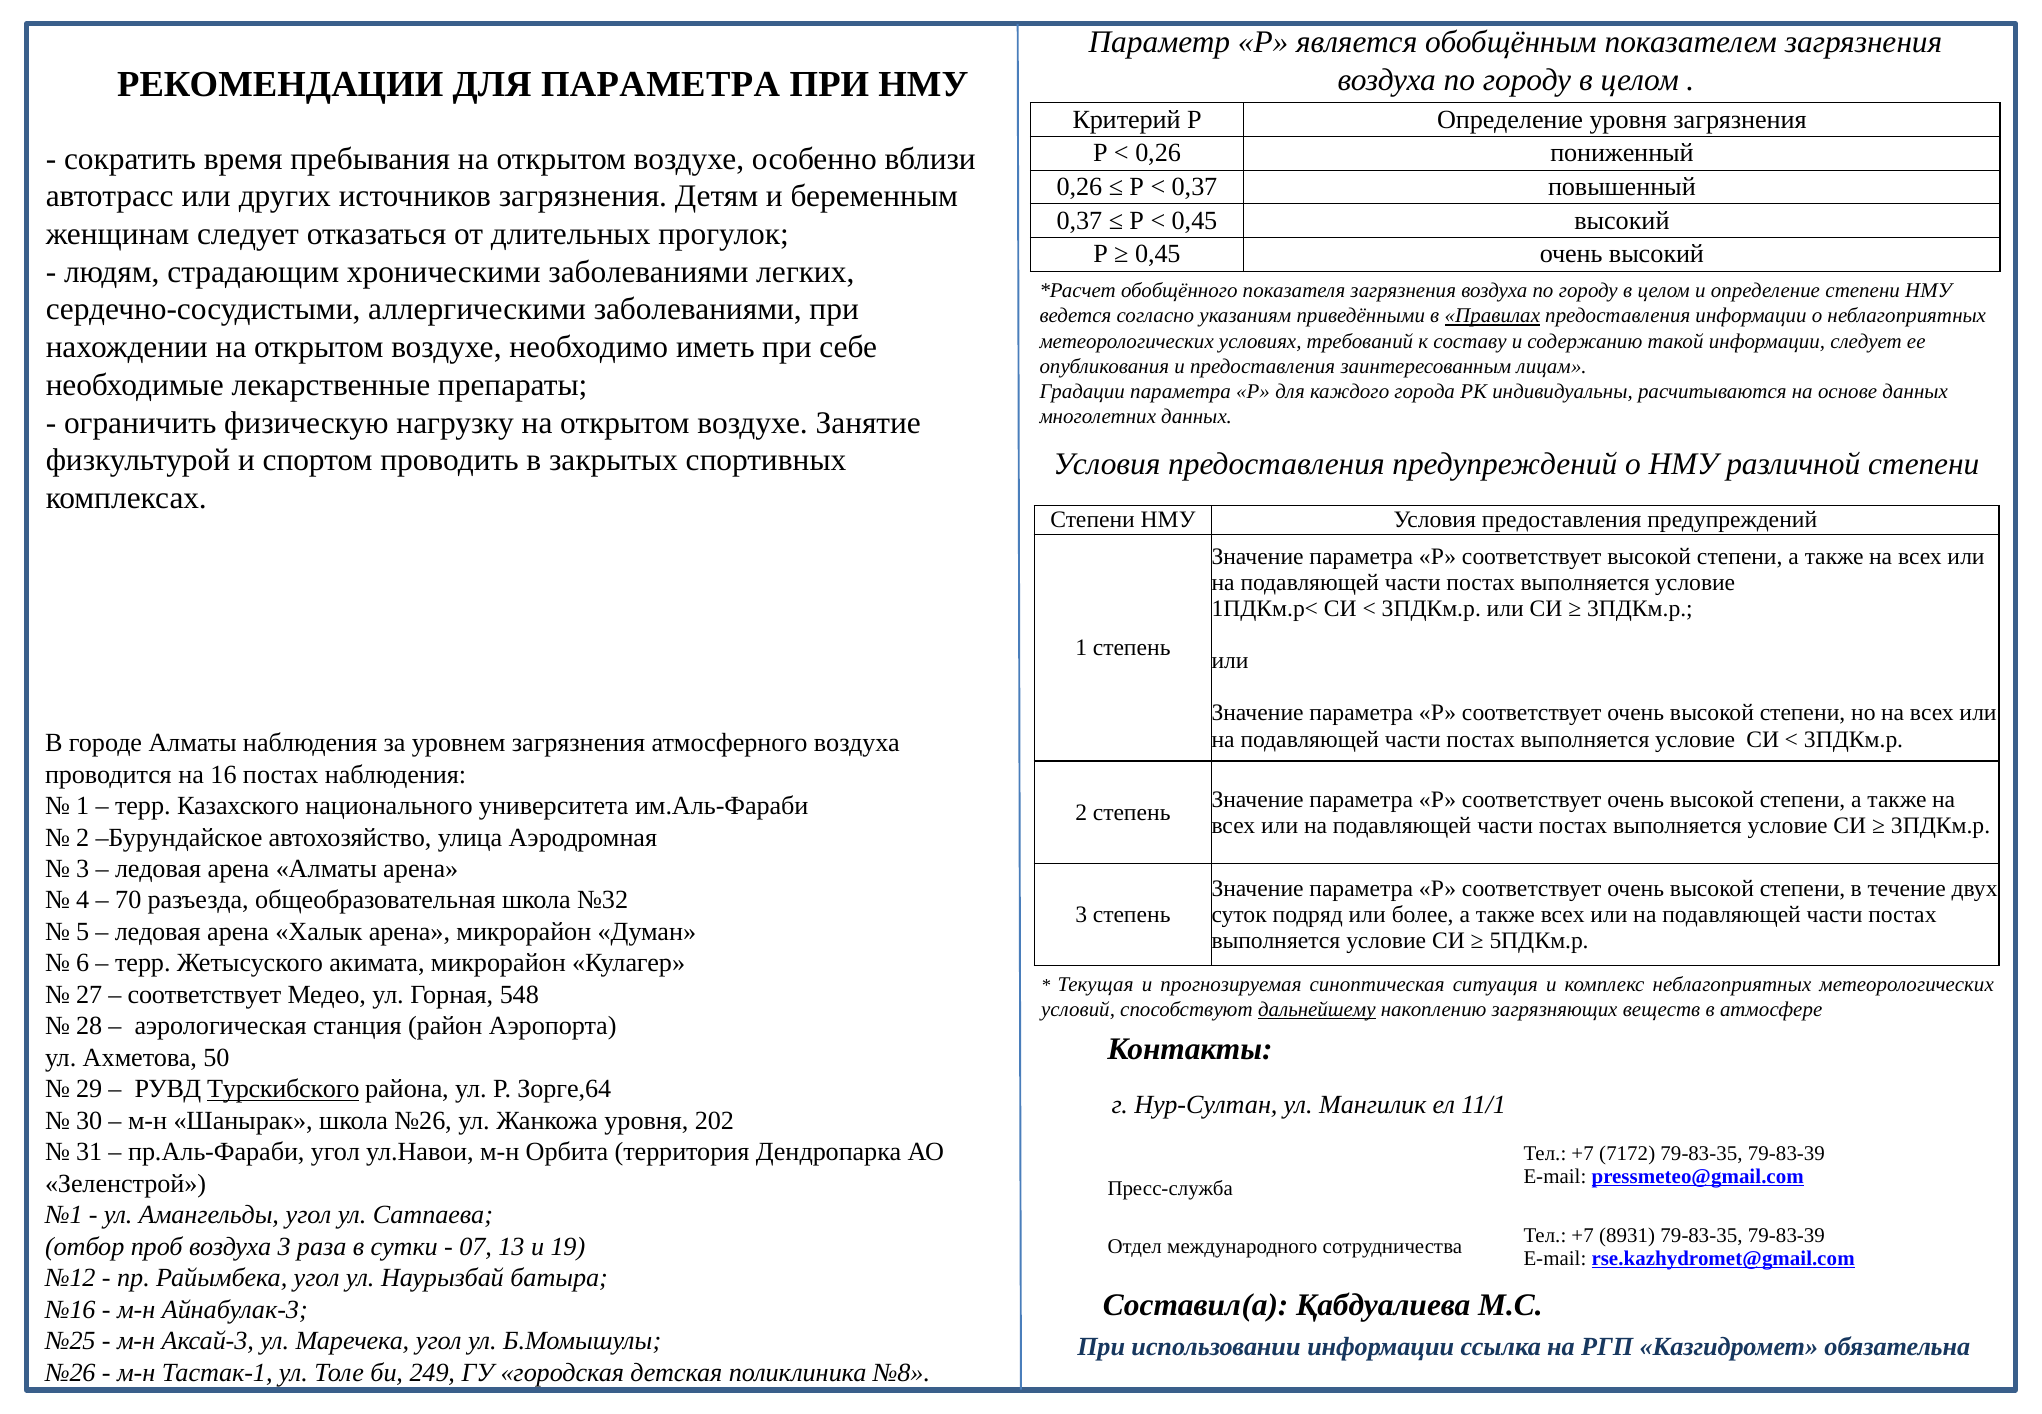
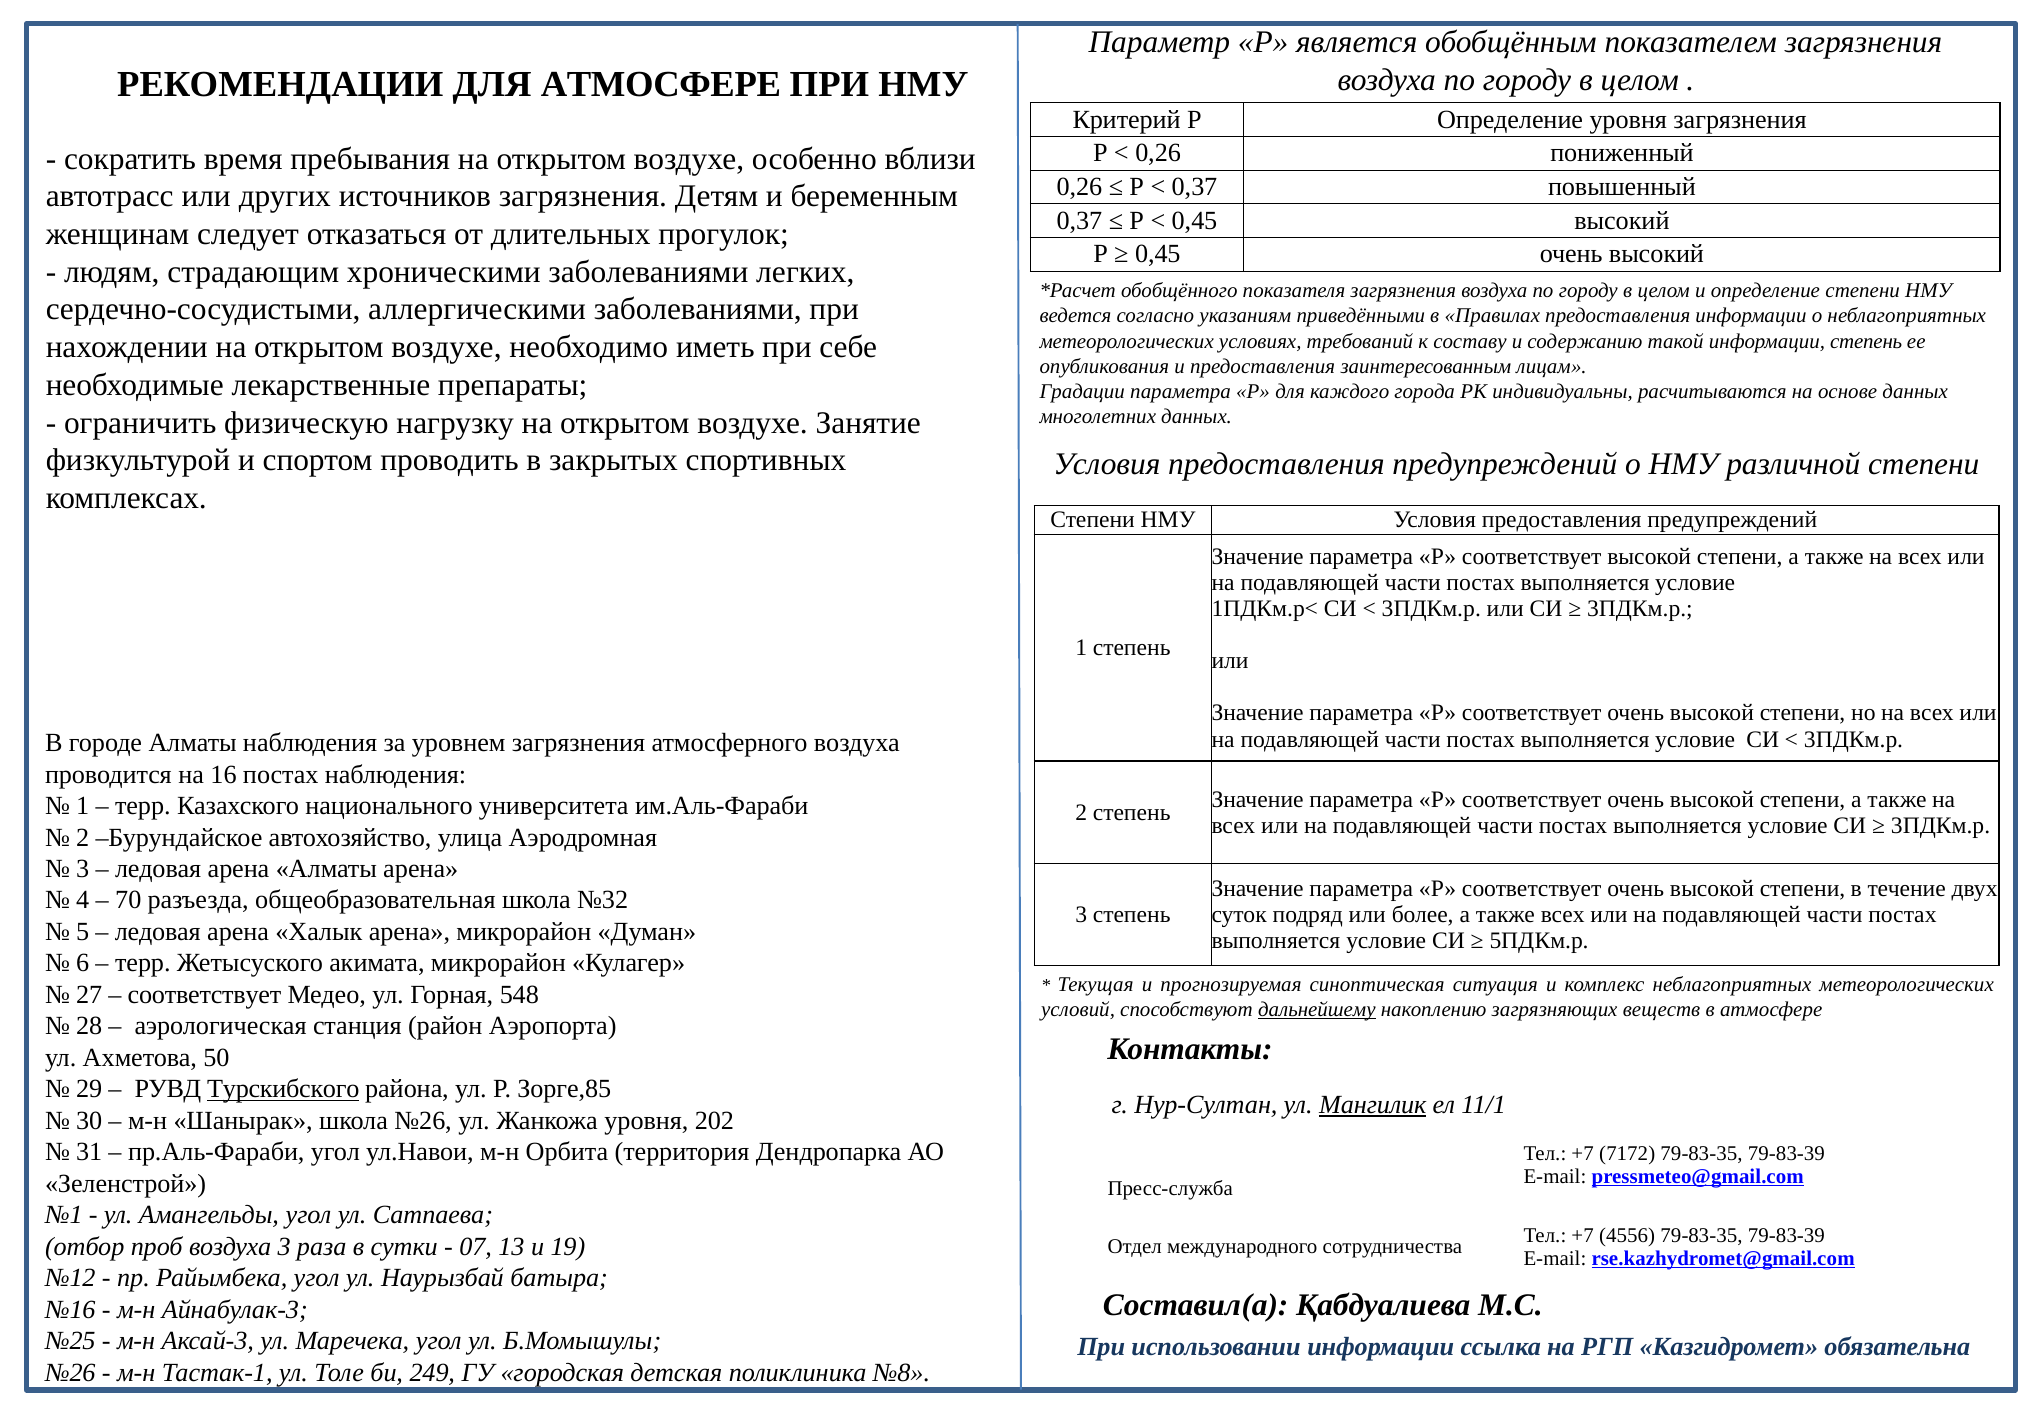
ДЛЯ ПАРАМЕТРА: ПАРАМЕТРА -> АТМОСФЕРЕ (661, 85)
Правилах underline: present -> none (1492, 316)
информации следует: следует -> степень (1866, 341)
Зорге,64: Зорге,64 -> Зорге,85 (564, 1089)
Мангилик underline: none -> present (1373, 1104)
8931: 8931 -> 4556 (1627, 1235)
